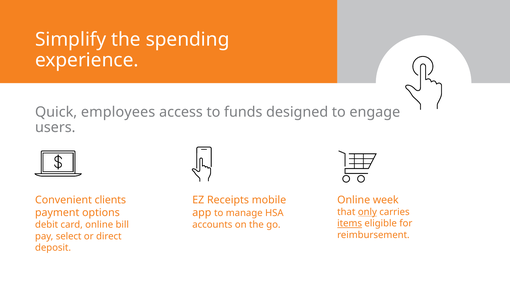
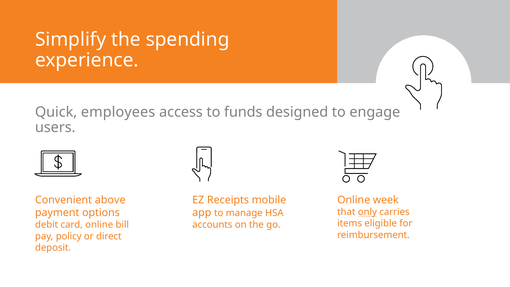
clients: clients -> above (110, 200)
items underline: present -> none (350, 223)
select: select -> policy (69, 236)
